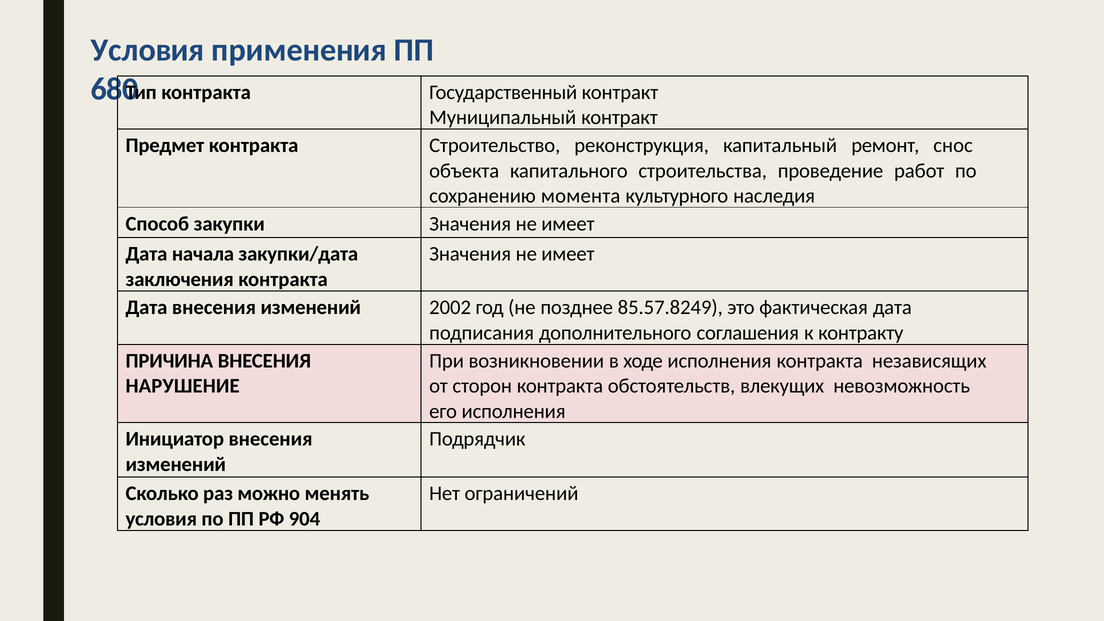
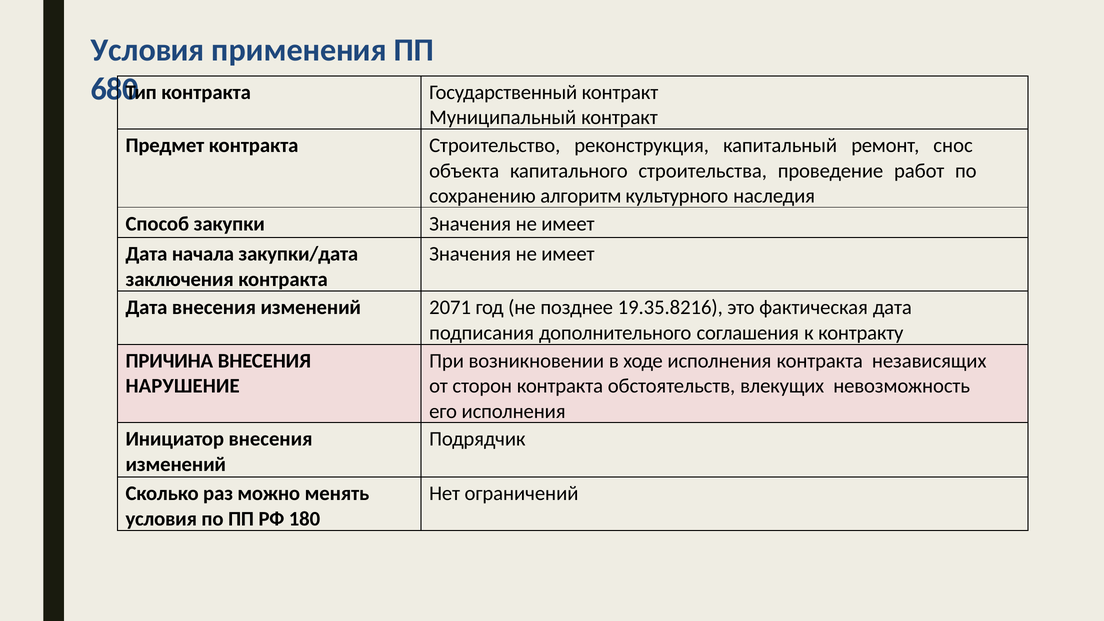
момента: момента -> алгоритм (581, 196)
2002: 2002 -> 2071 (450, 307)
85.57.8249: 85.57.8249 -> 19.35.8216 (670, 307)
904: 904 -> 180 (304, 519)
